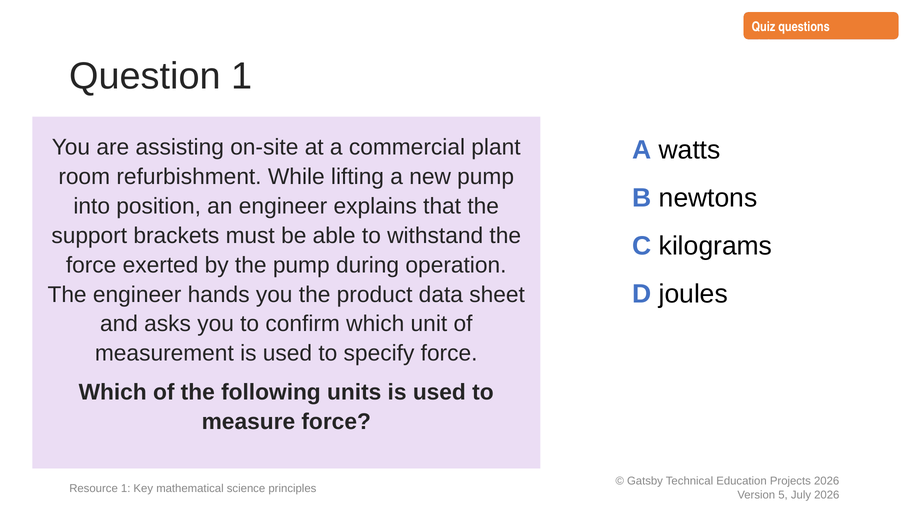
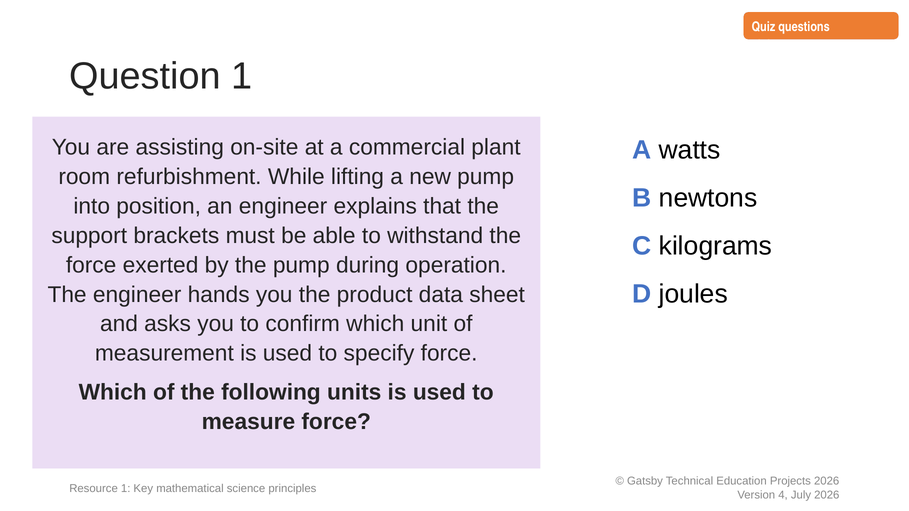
5: 5 -> 4 (783, 495)
